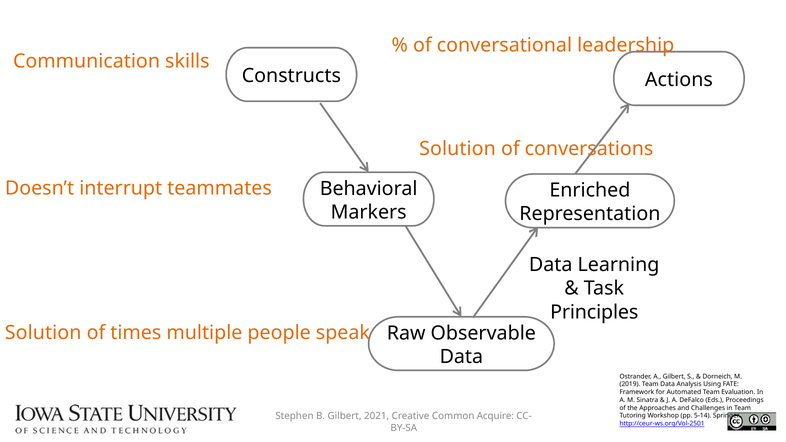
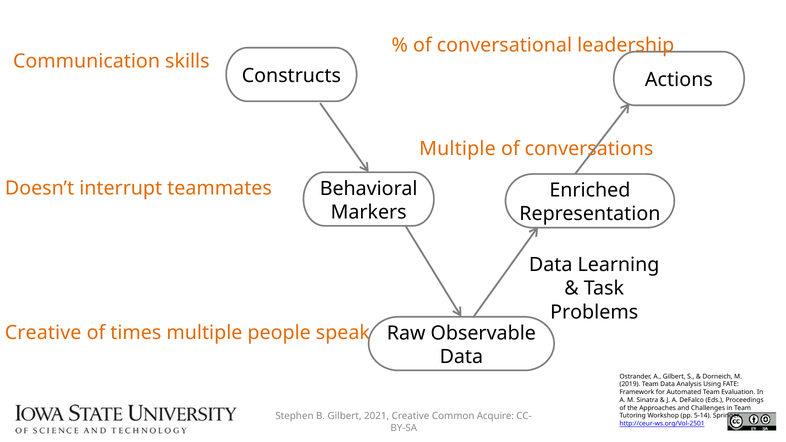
Solution: Solution -> Multiple (457, 149)
Principles: Principles -> Problems (594, 312)
Solution: Solution -> Creative (43, 333)
